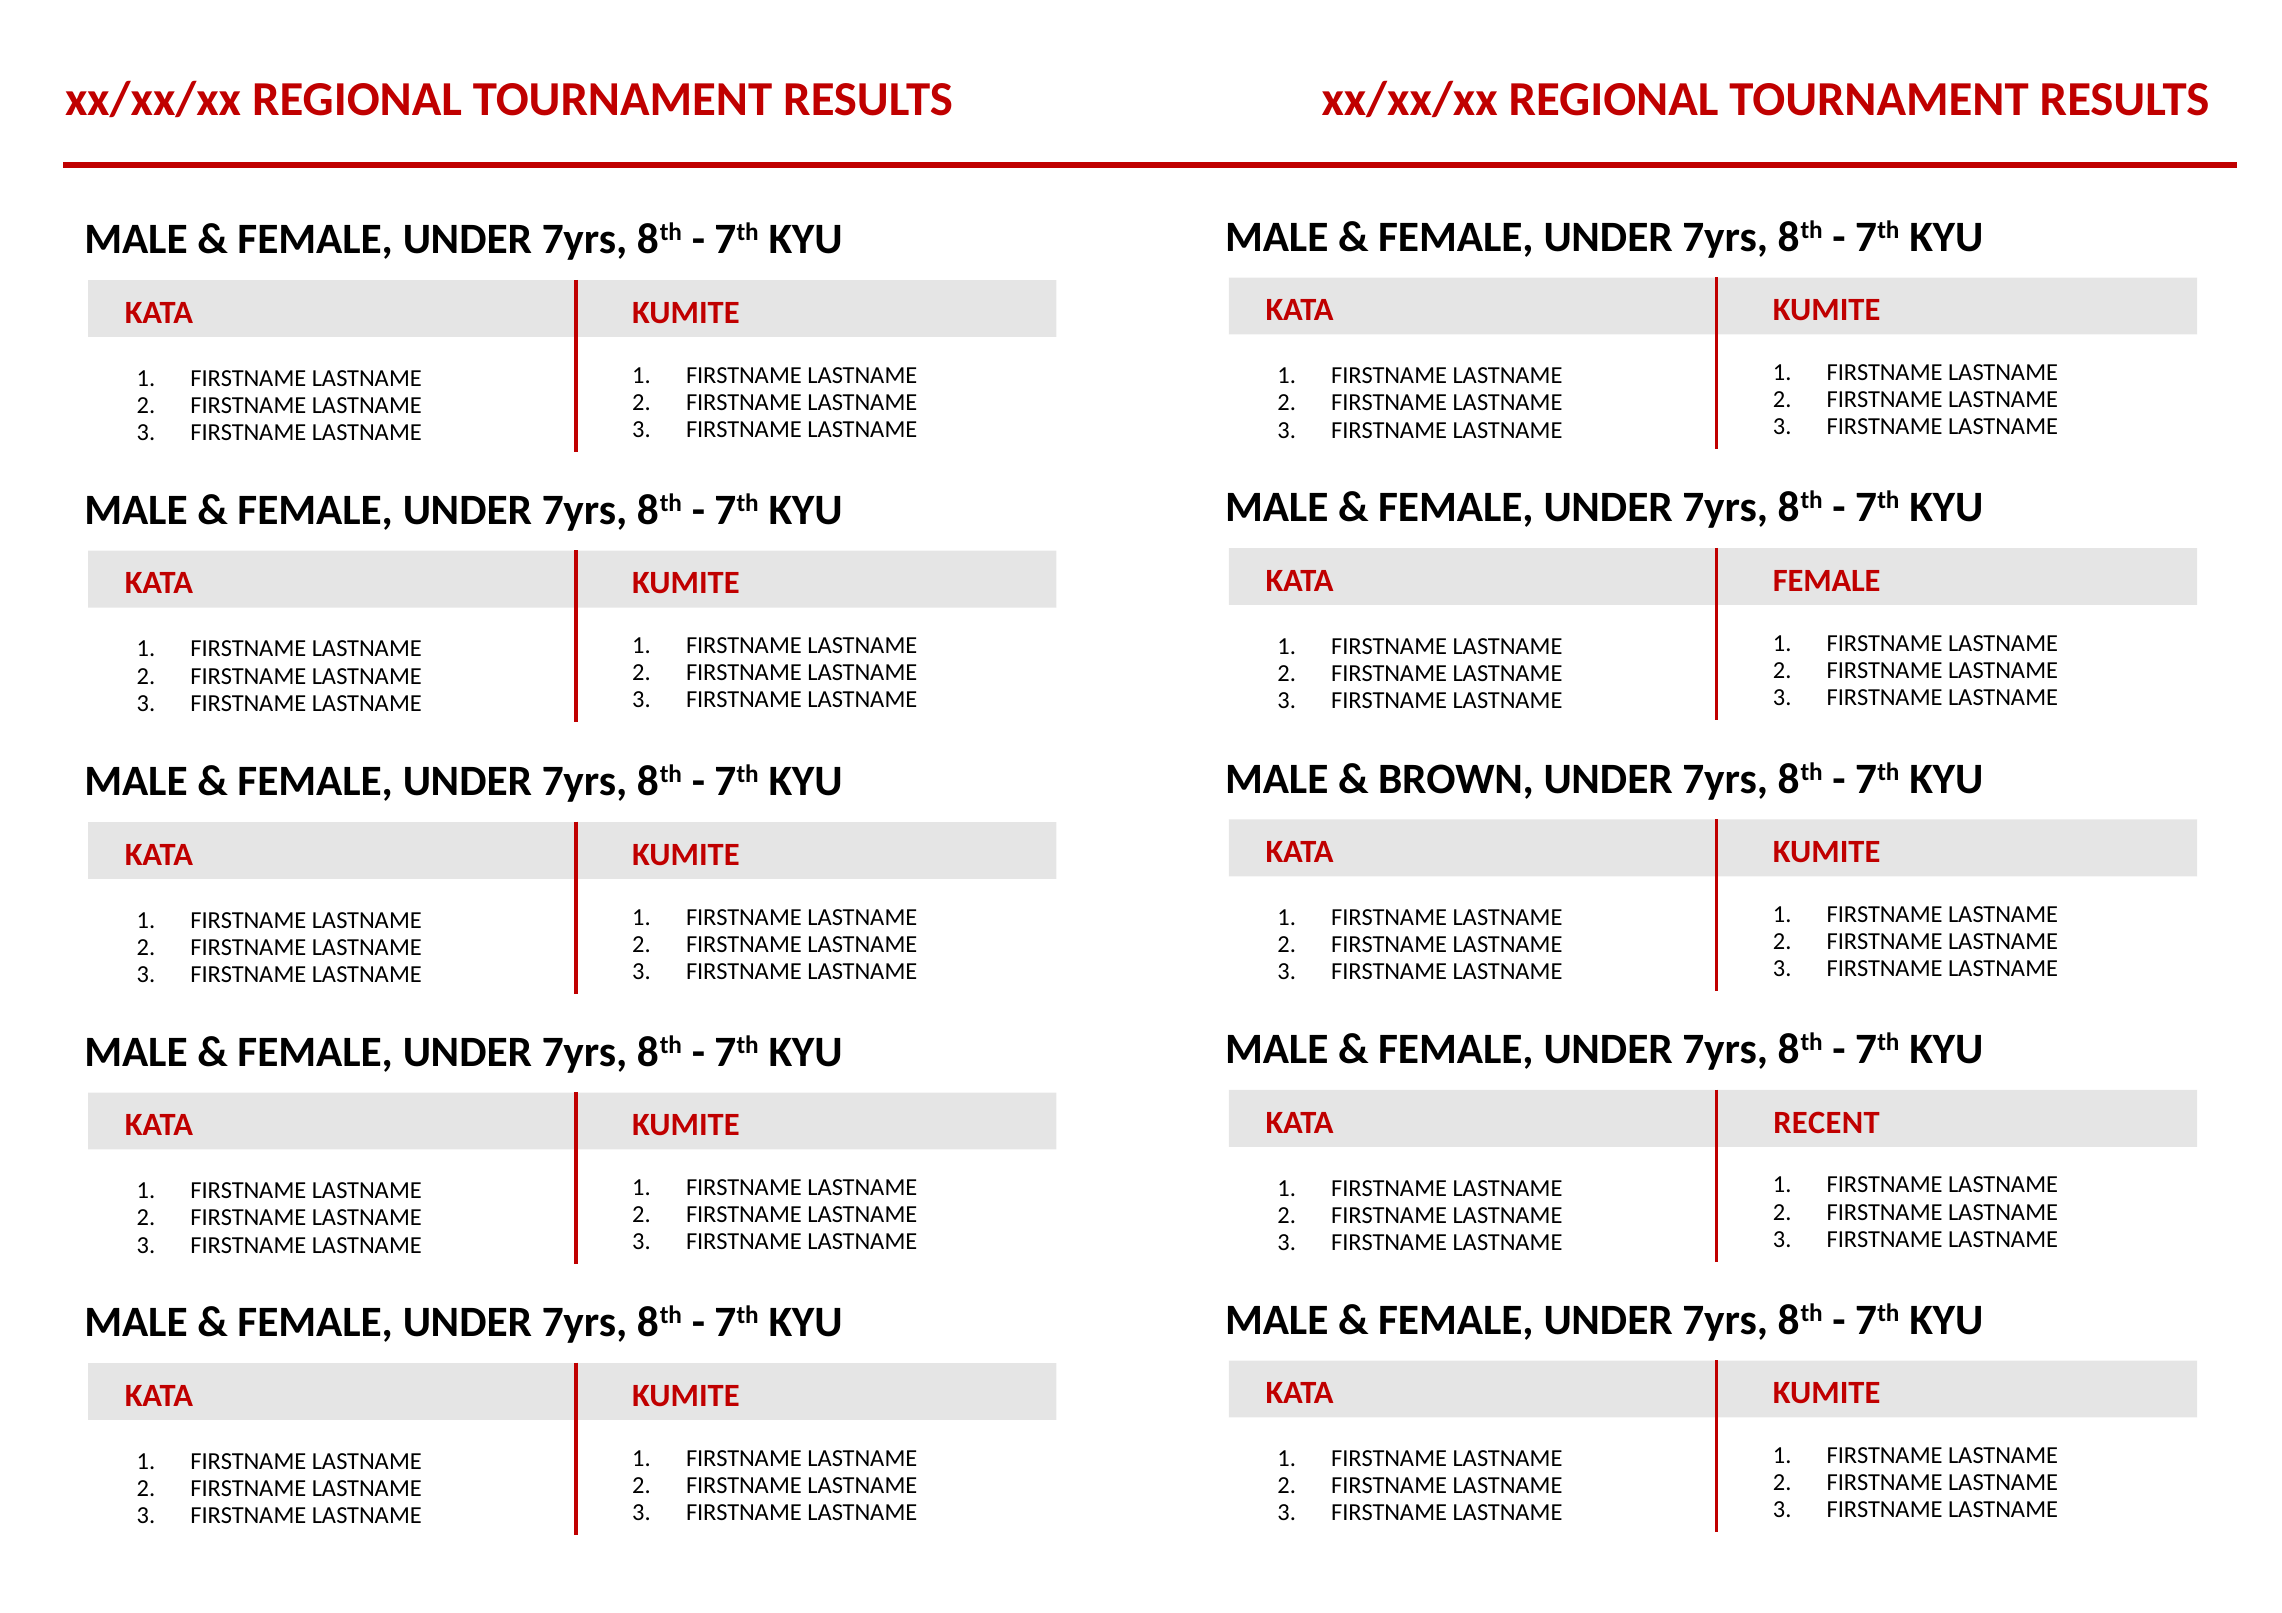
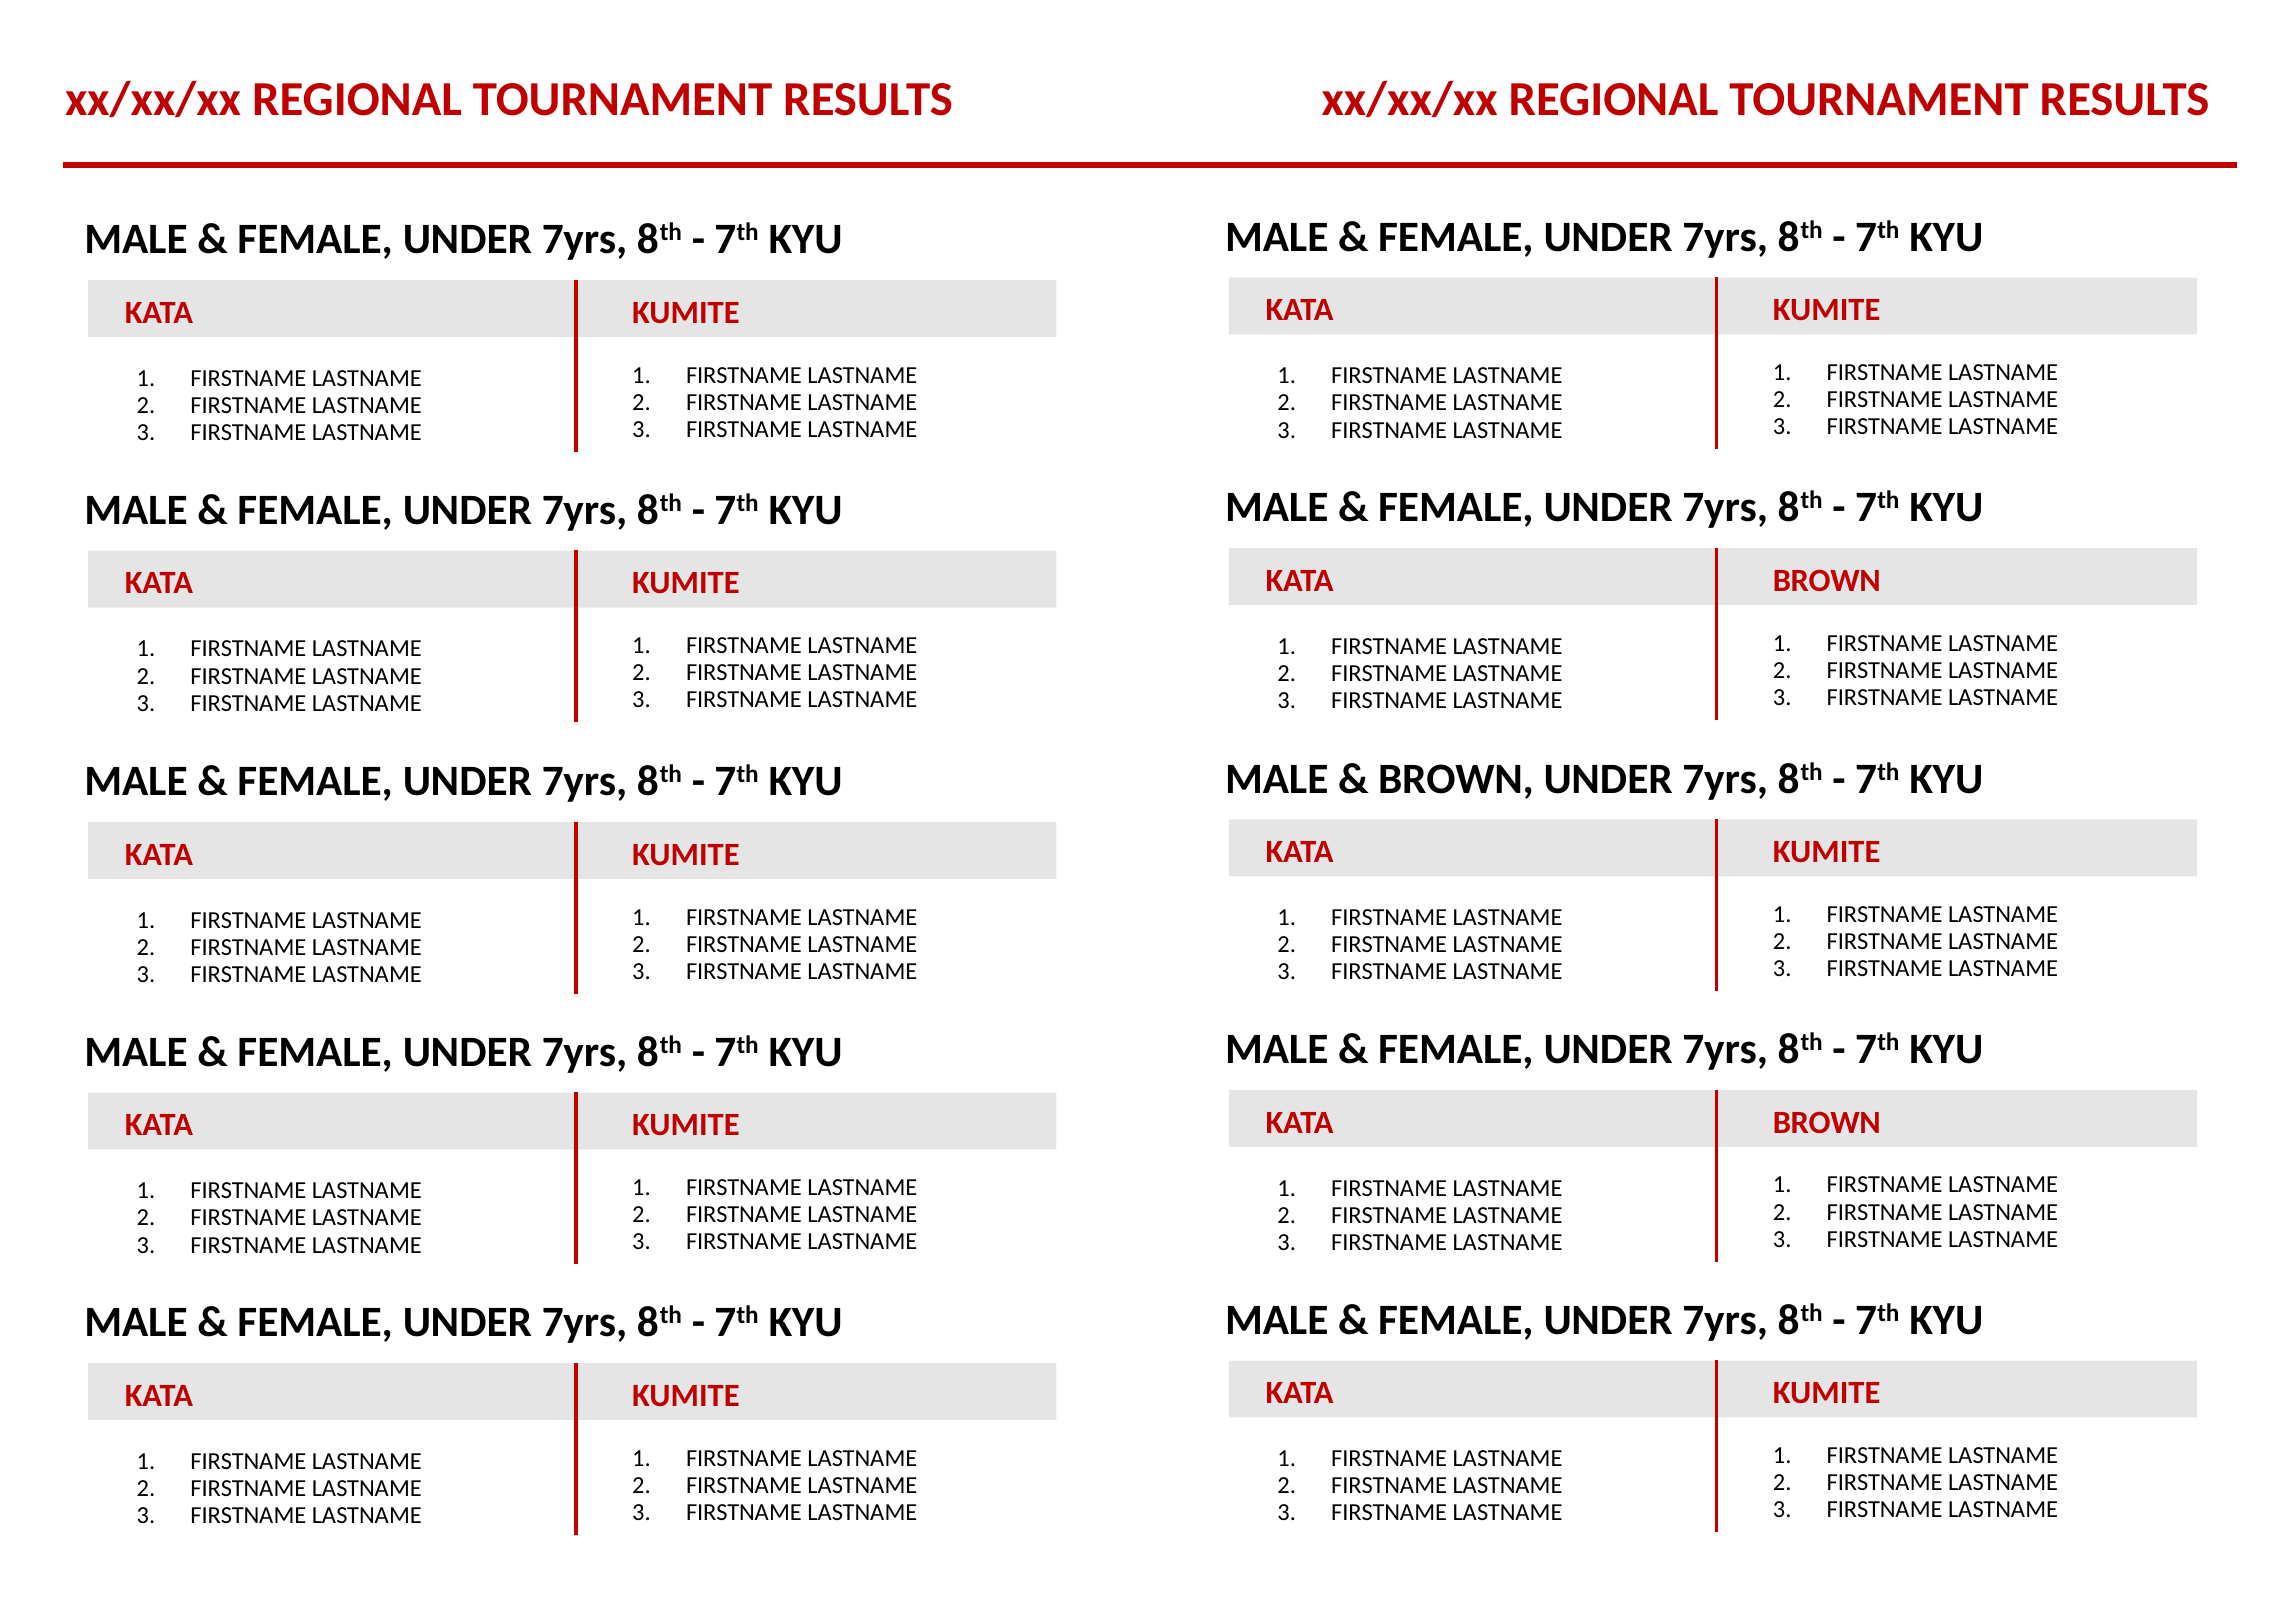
FEMALE: FEMALE -> BROWN (1827, 581)
RECENT: RECENT -> BROWN (1827, 1123)
